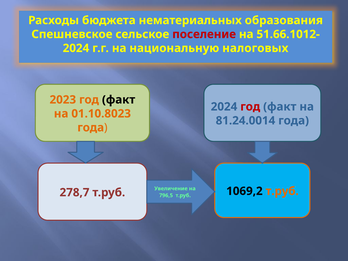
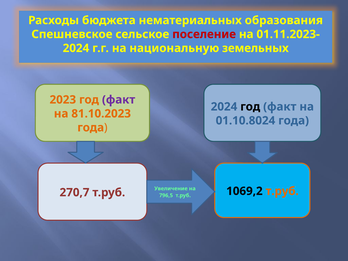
51.66.1012-: 51.66.1012- -> 01.11.2023- (288, 34)
налоговых: налоговых -> земельных (255, 48)
факт colour: black -> purple (119, 100)
год colour: red -> black (250, 107)
01.10.8023: 01.10.8023 -> 81.10.2023 (101, 114)
81.24.0014: 81.24.0014 -> 01.10.8024 (245, 121)
278,7: 278,7 -> 270,7 (74, 192)
